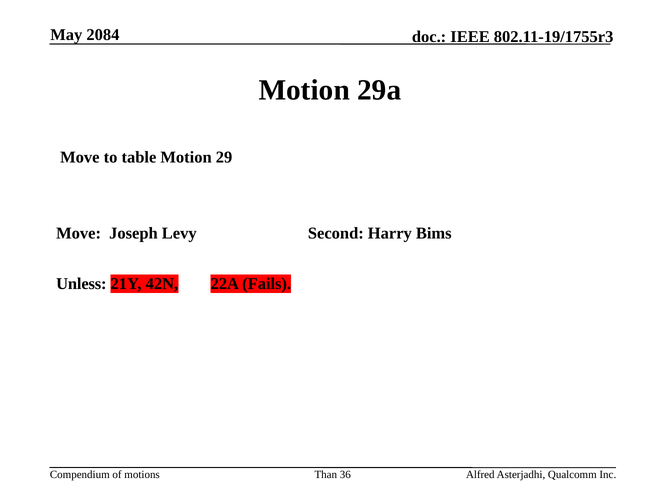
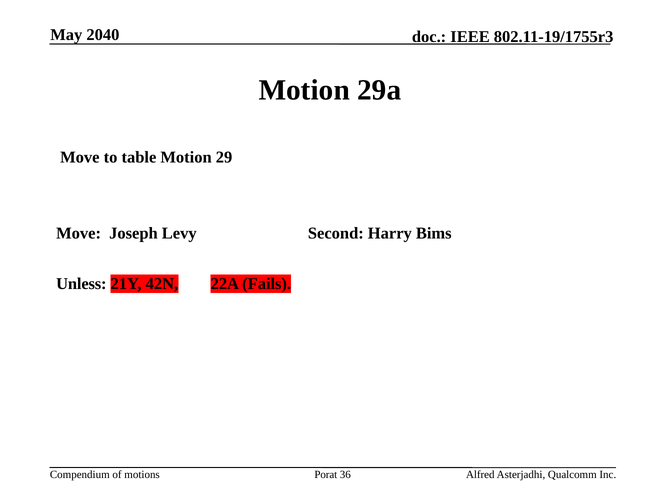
2084: 2084 -> 2040 (103, 35)
Than: Than -> Porat (326, 475)
